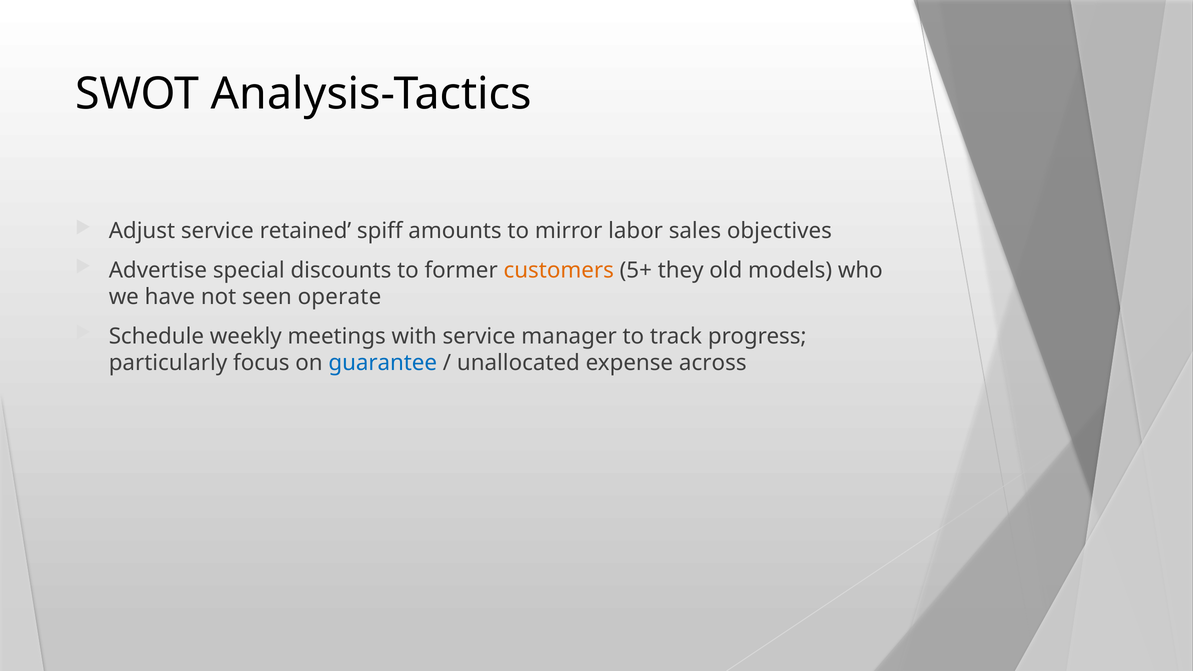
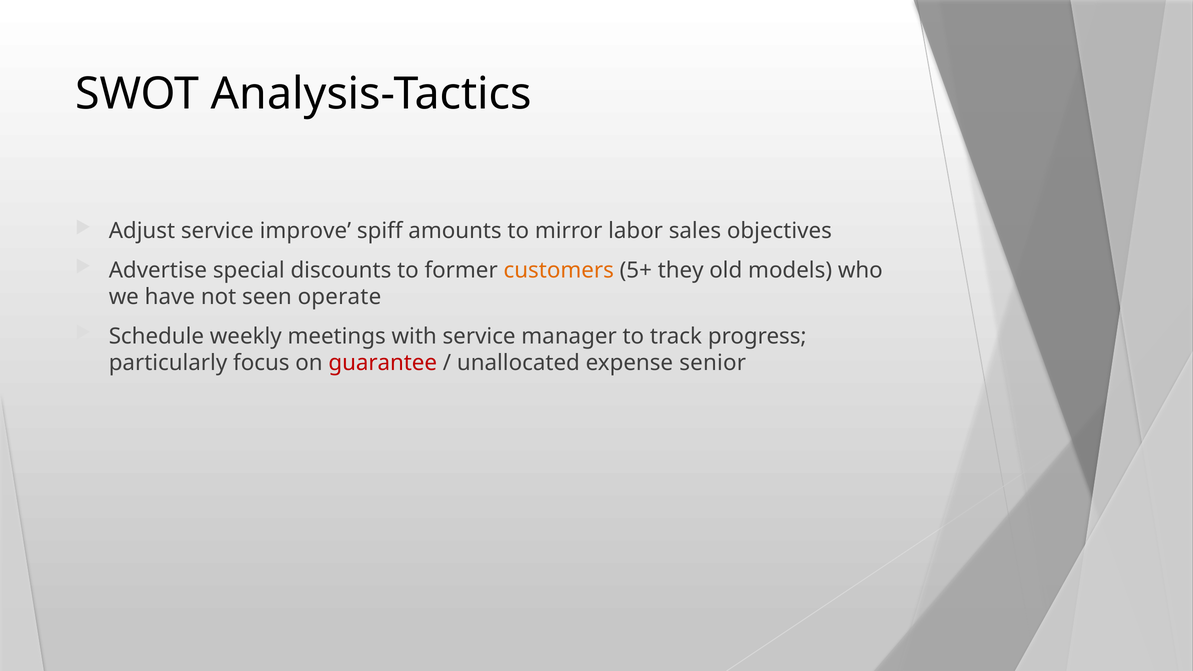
retained: retained -> improve (305, 231)
guarantee colour: blue -> red (383, 363)
across: across -> senior (713, 363)
